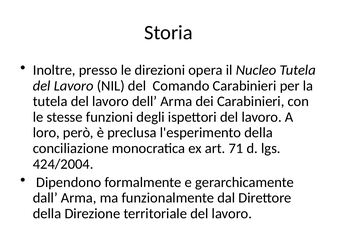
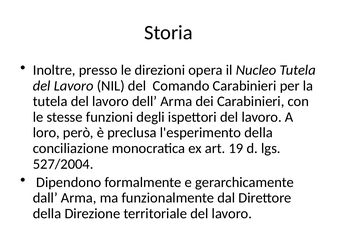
71: 71 -> 19 (236, 149)
424/2004: 424/2004 -> 527/2004 (63, 164)
